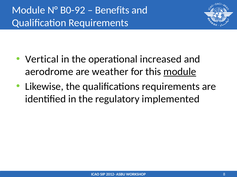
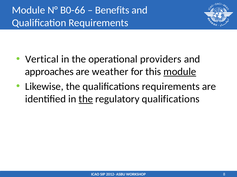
B0-92: B0-92 -> B0-66 (73, 10)
increased: increased -> providers (161, 59)
aerodrome: aerodrome -> approaches (49, 72)
the underline: none -> present (86, 99)
regulatory implemented: implemented -> qualifications (171, 99)
